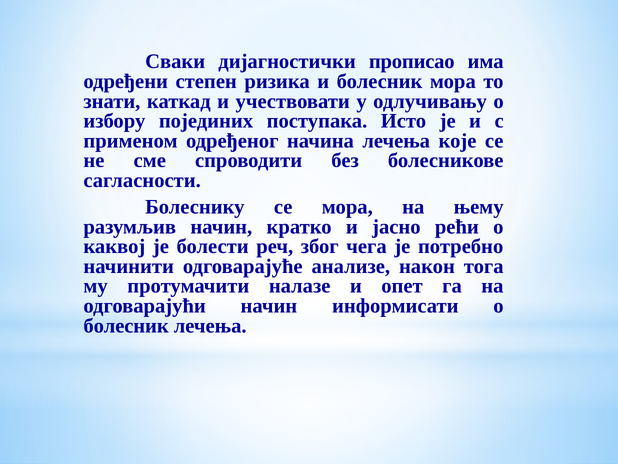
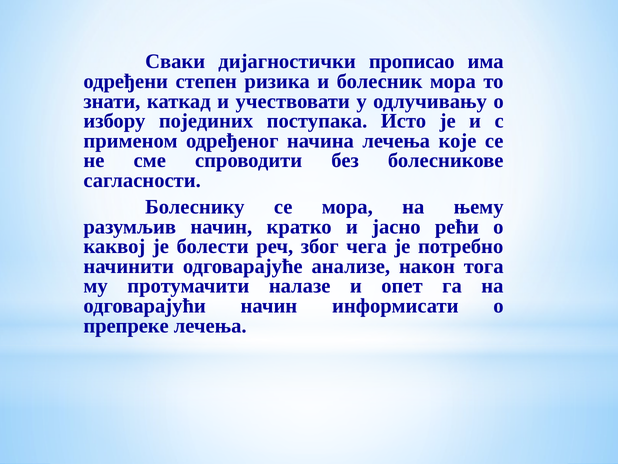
болесник: болесник -> препреке (126, 325)
